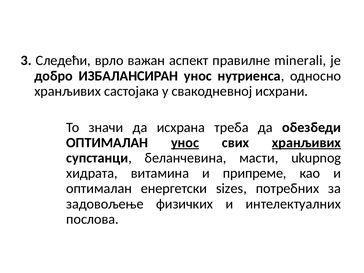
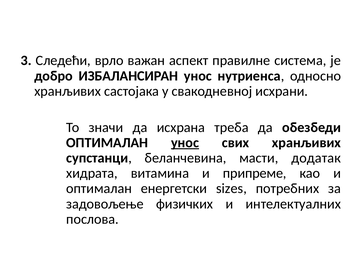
minerali: minerali -> система (300, 61)
хранљивих underline: present -> none (306, 143)
ukupnog: ukupnog -> додатак (316, 158)
